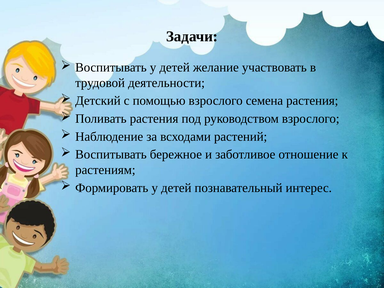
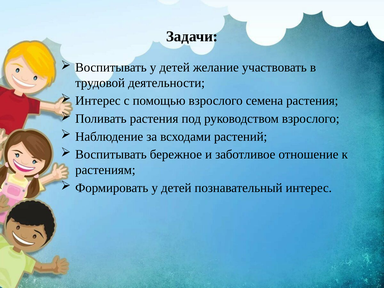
Детский: Детский -> Интерес (98, 101)
